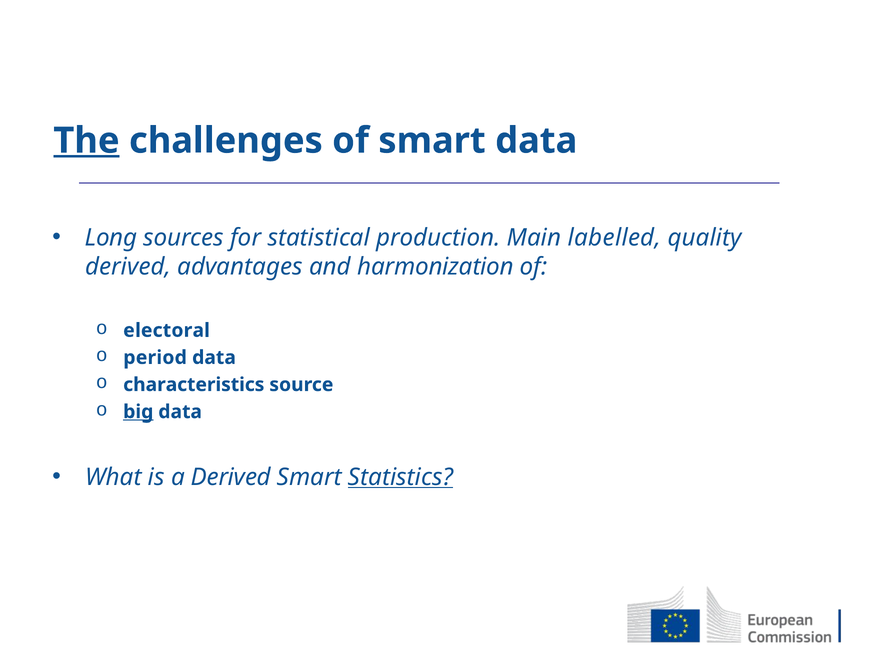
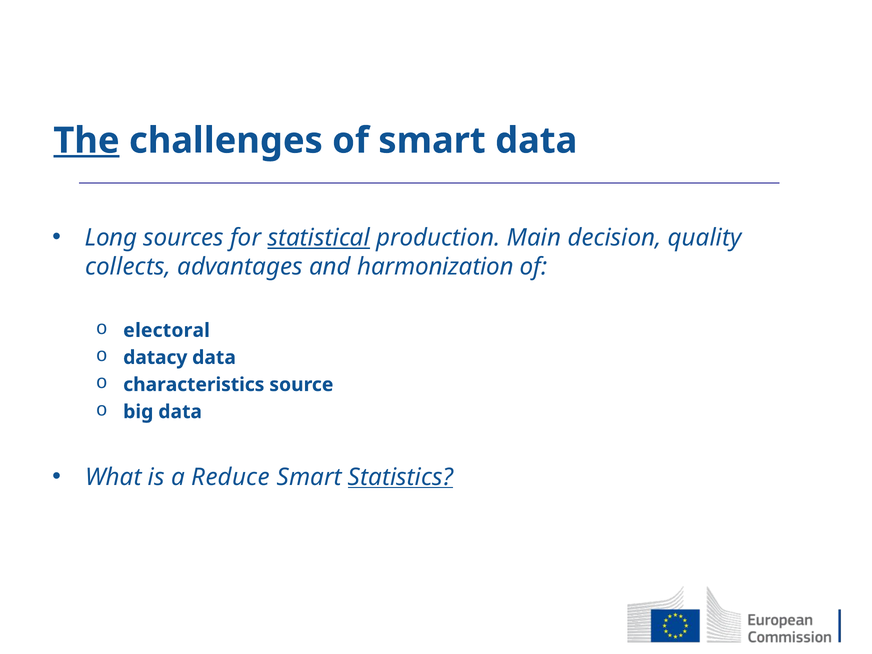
statistical underline: none -> present (319, 238)
labelled: labelled -> decision (615, 238)
derived: derived -> collects (128, 267)
period: period -> datacy (155, 358)
big underline: present -> none (138, 412)
a Derived: Derived -> Reduce (231, 477)
